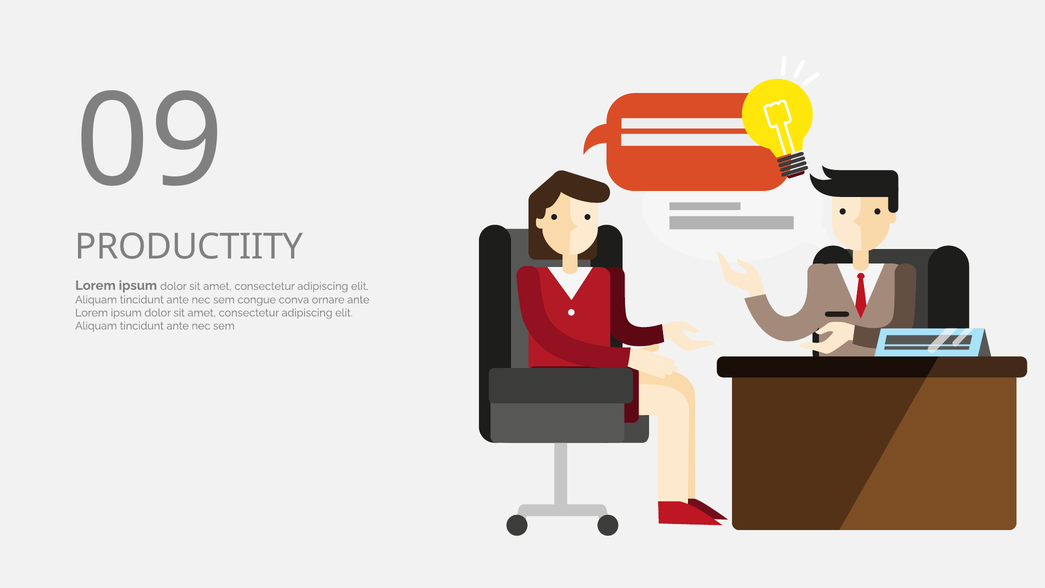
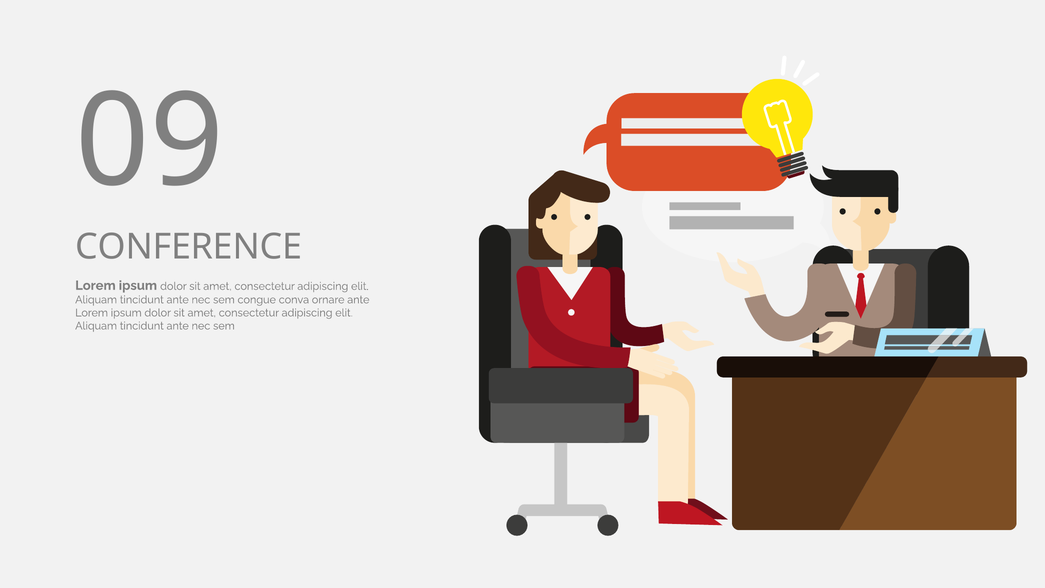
PRODUCTIITY: PRODUCTIITY -> CONFERENCE (189, 247)
